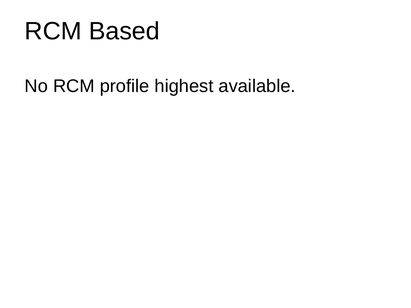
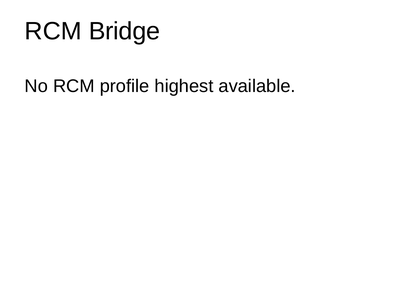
Based: Based -> Bridge (124, 31)
